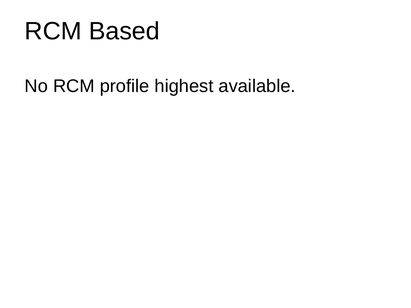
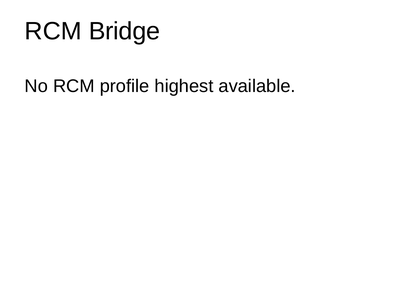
Based: Based -> Bridge (124, 31)
